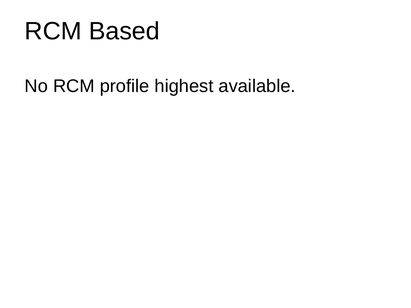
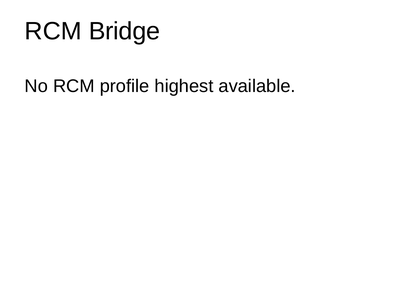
Based: Based -> Bridge (124, 31)
